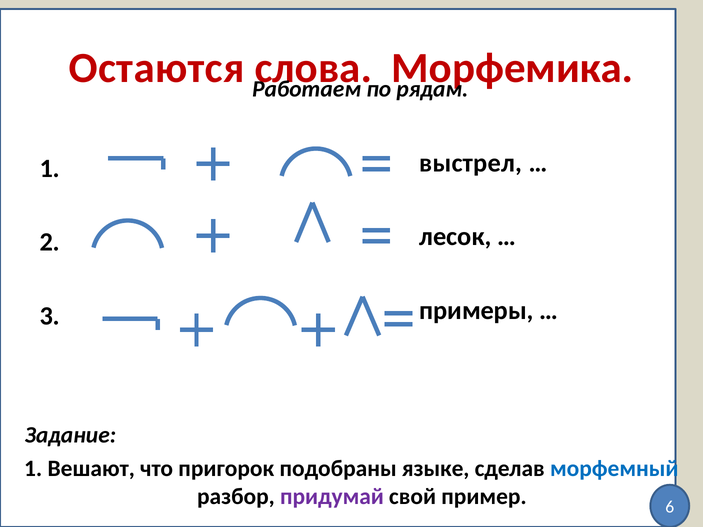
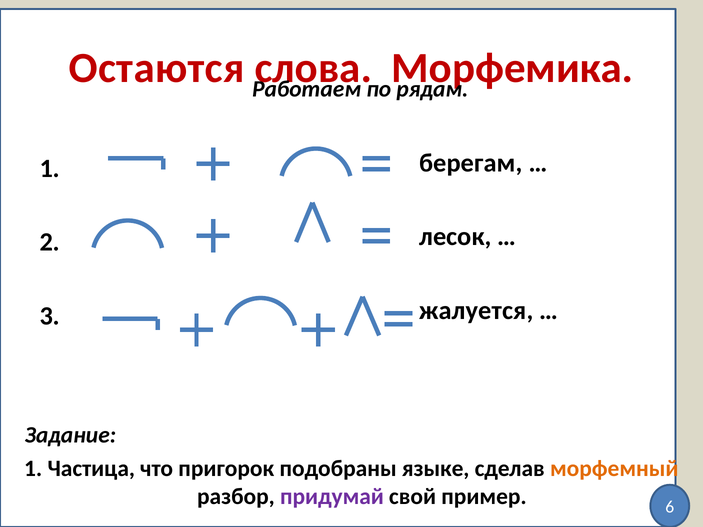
выстрел: выстрел -> берегам (471, 163)
примеры: примеры -> жалуется (476, 311)
Вешают: Вешают -> Частица (91, 469)
морфемный colour: blue -> orange (614, 469)
